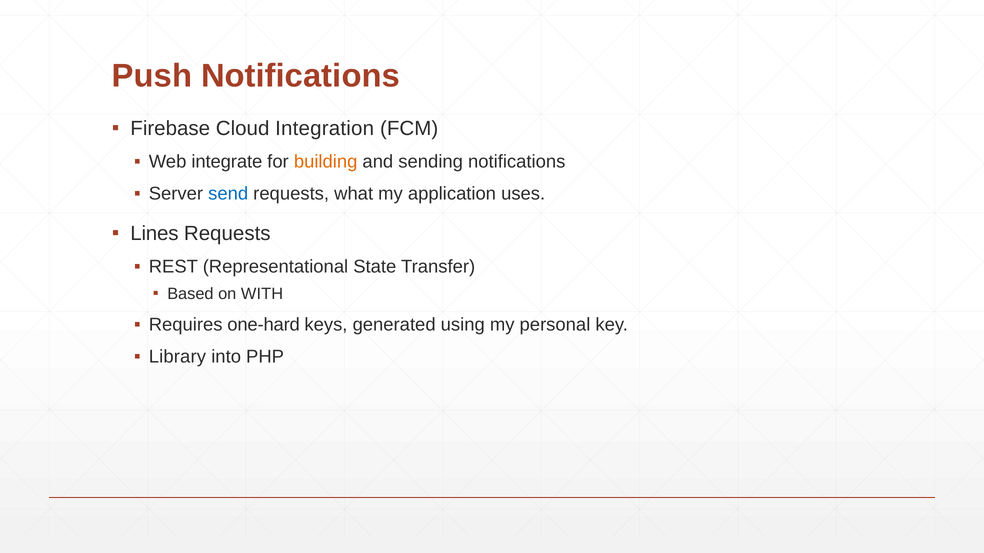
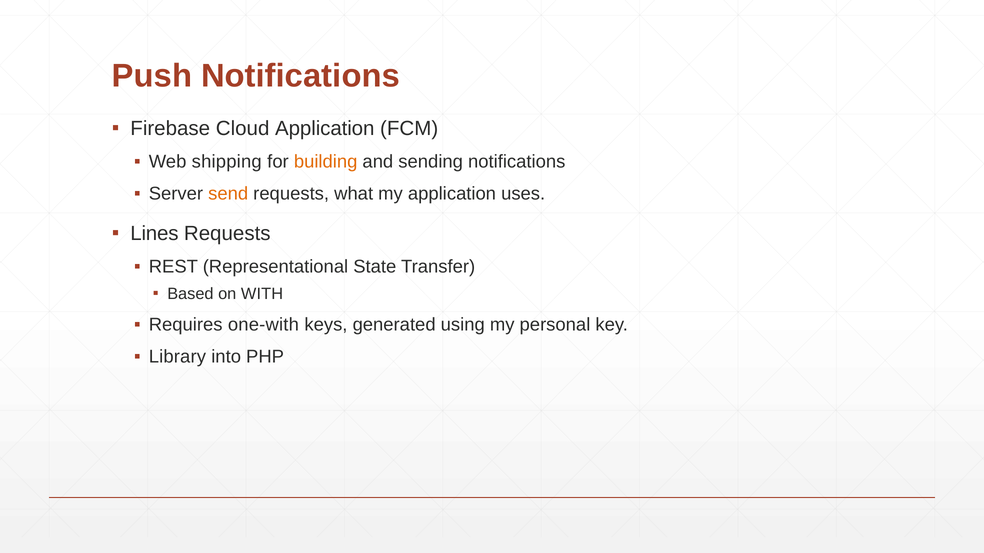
Cloud Integration: Integration -> Application (325, 129)
integrate: integrate -> shipping (227, 162)
send colour: blue -> orange (228, 194)
one-hard: one-hard -> one-with (263, 325)
